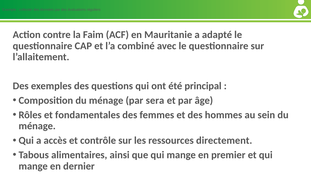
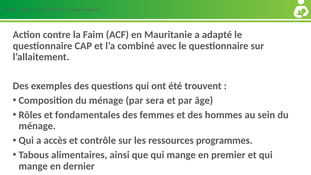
principal: principal -> trouvent (203, 86)
directement: directement -> programmes (224, 140)
